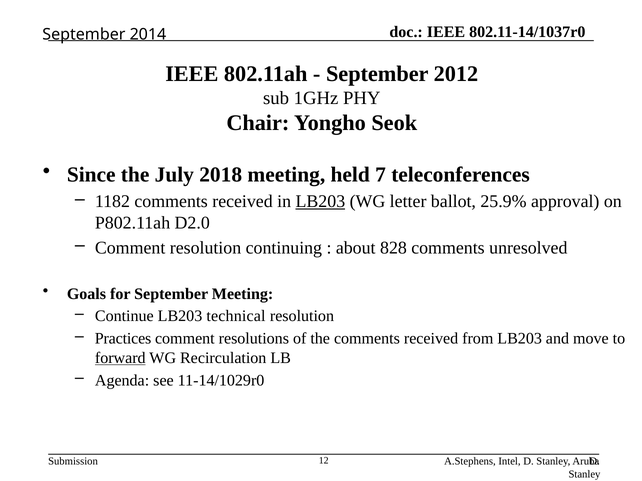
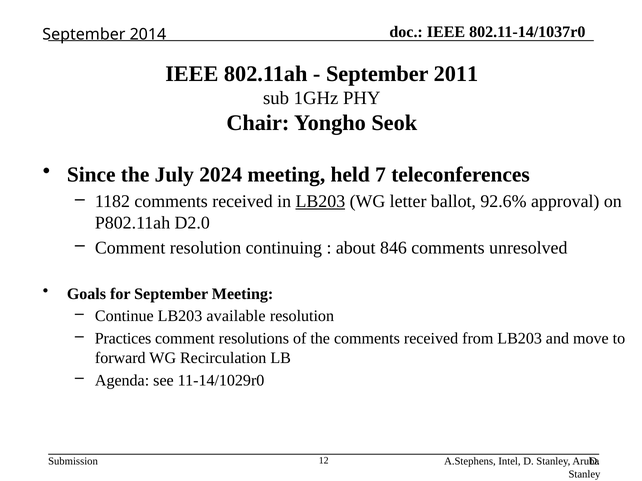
2012: 2012 -> 2011 (456, 74)
2018: 2018 -> 2024 (221, 175)
25.9%: 25.9% -> 92.6% (503, 202)
828: 828 -> 846 (393, 248)
technical: technical -> available (236, 317)
forward underline: present -> none (120, 358)
